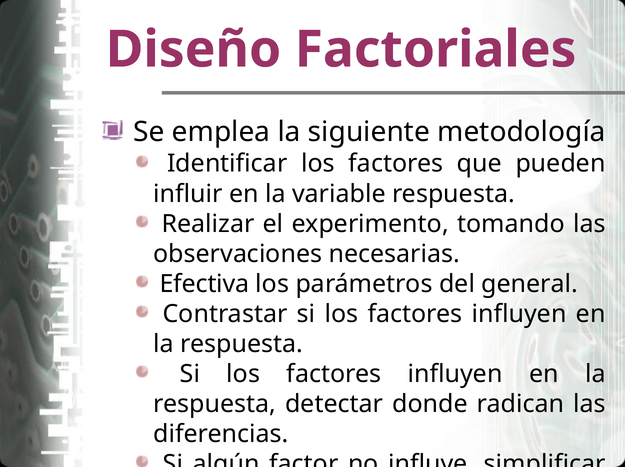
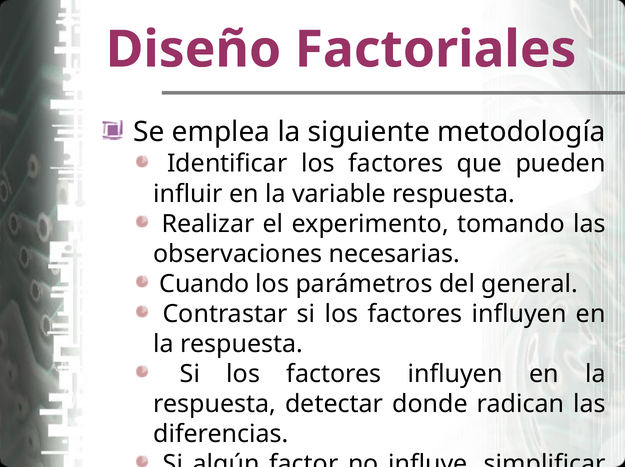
Efectiva: Efectiva -> Cuando (205, 284)
